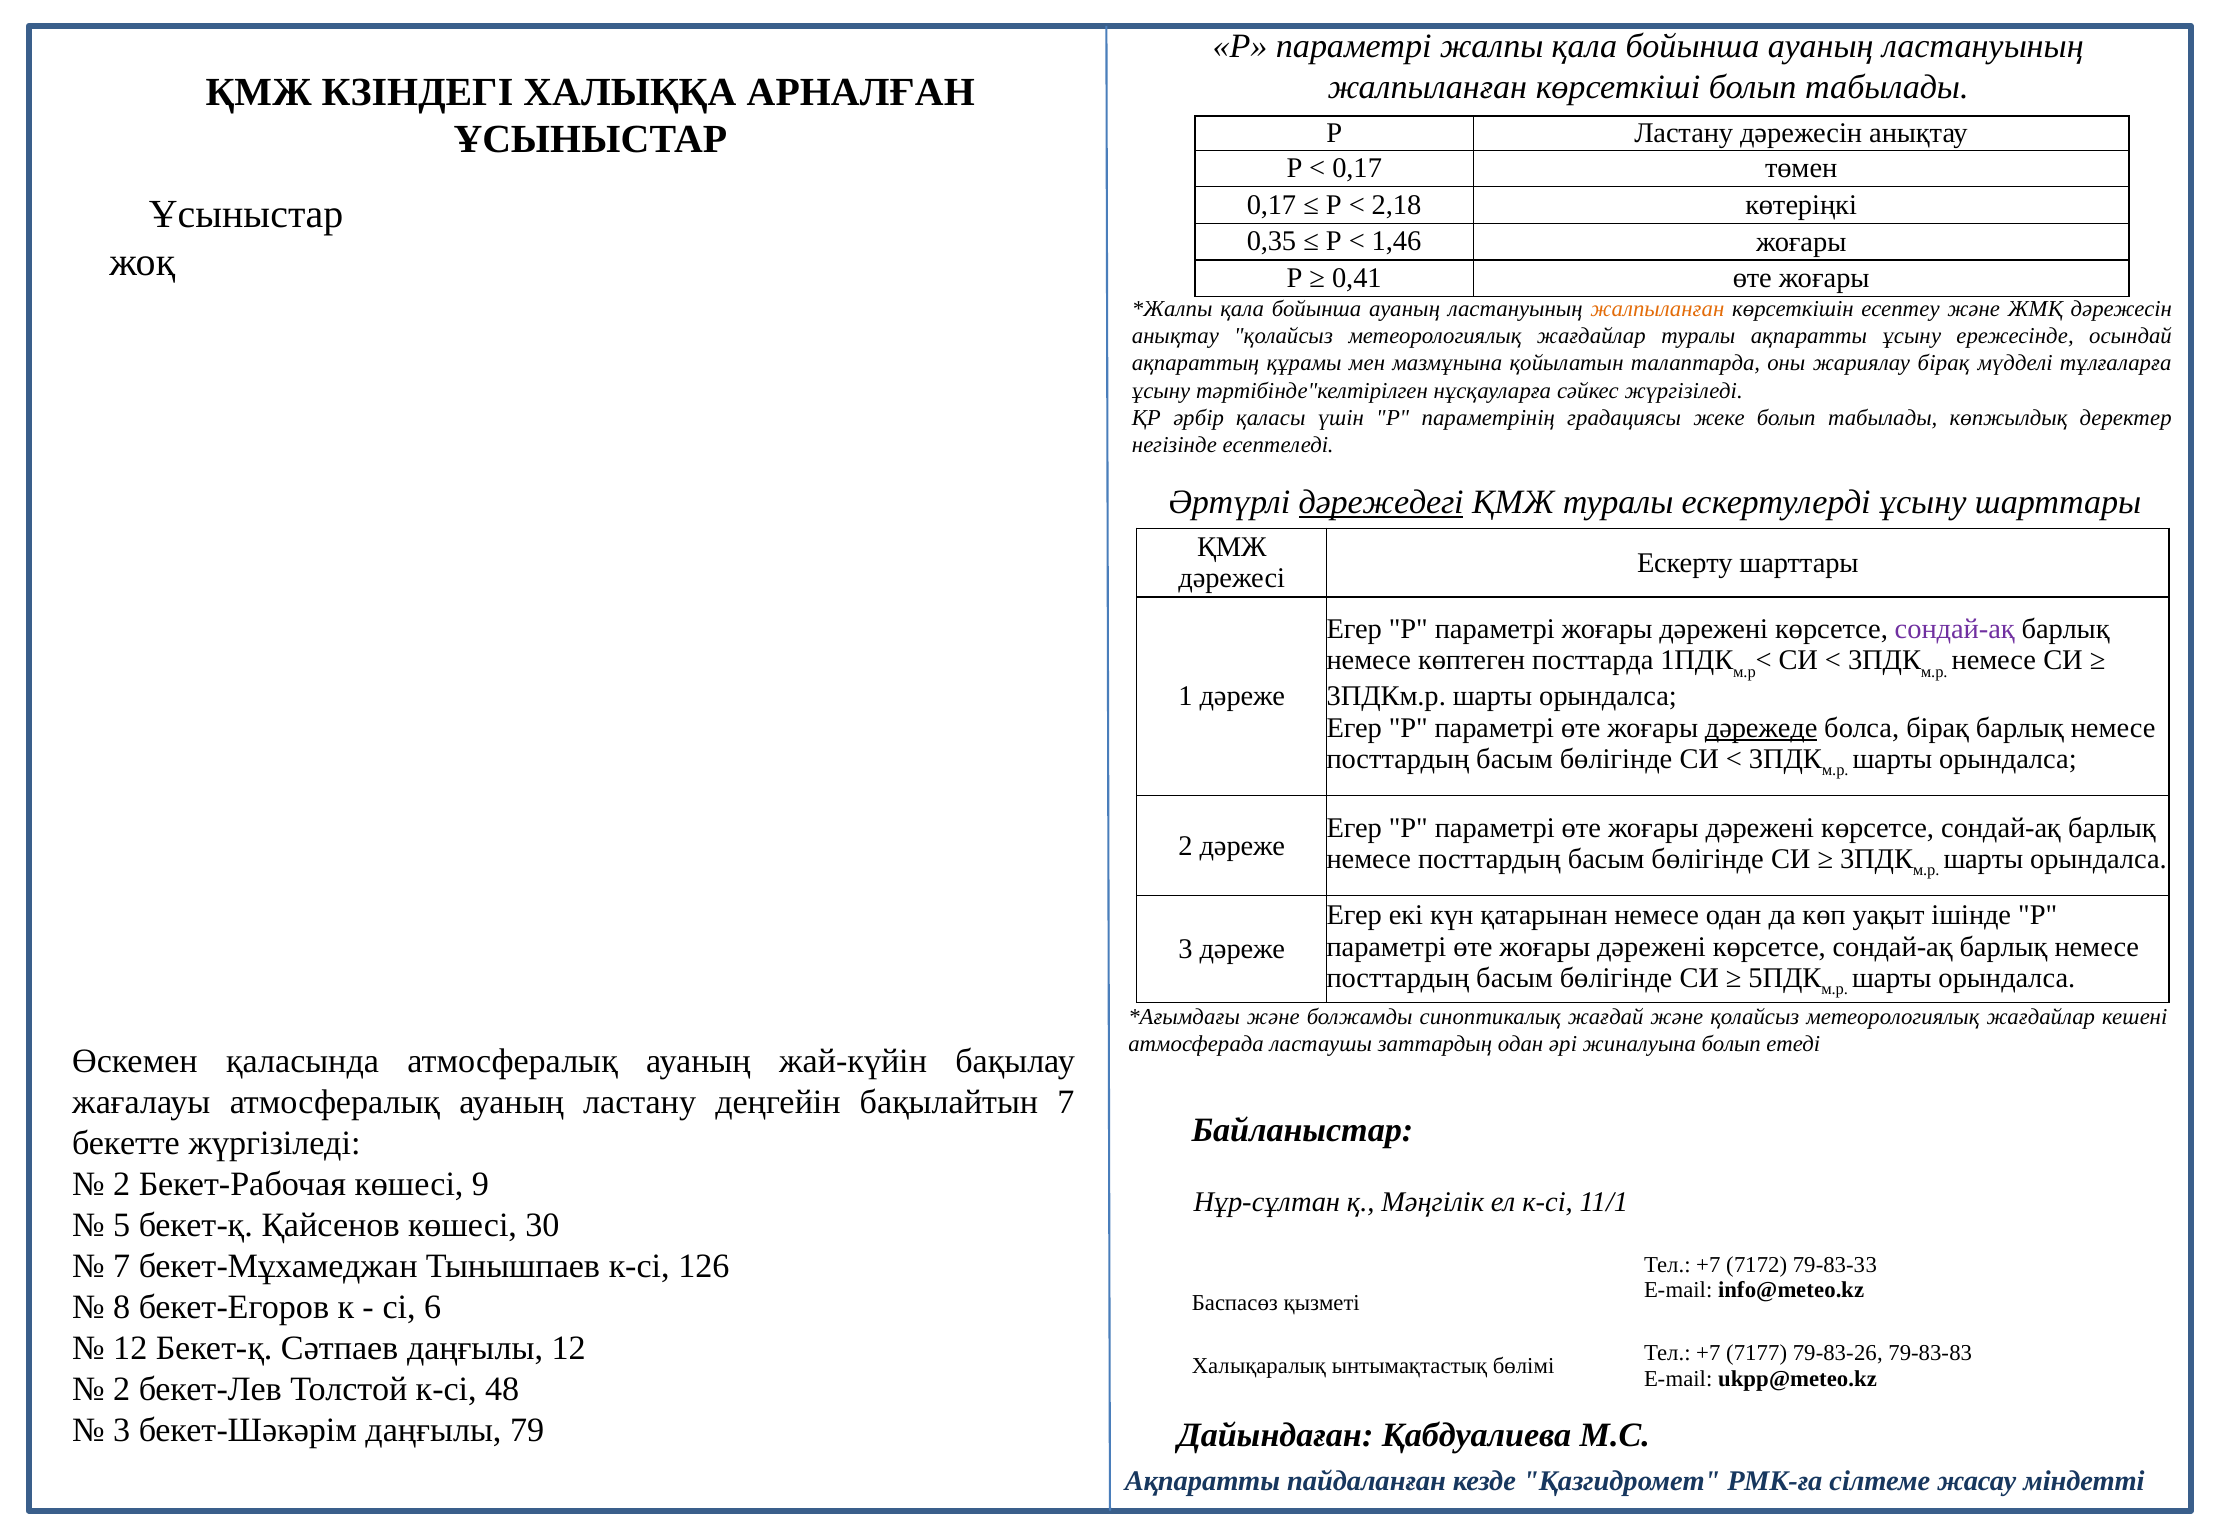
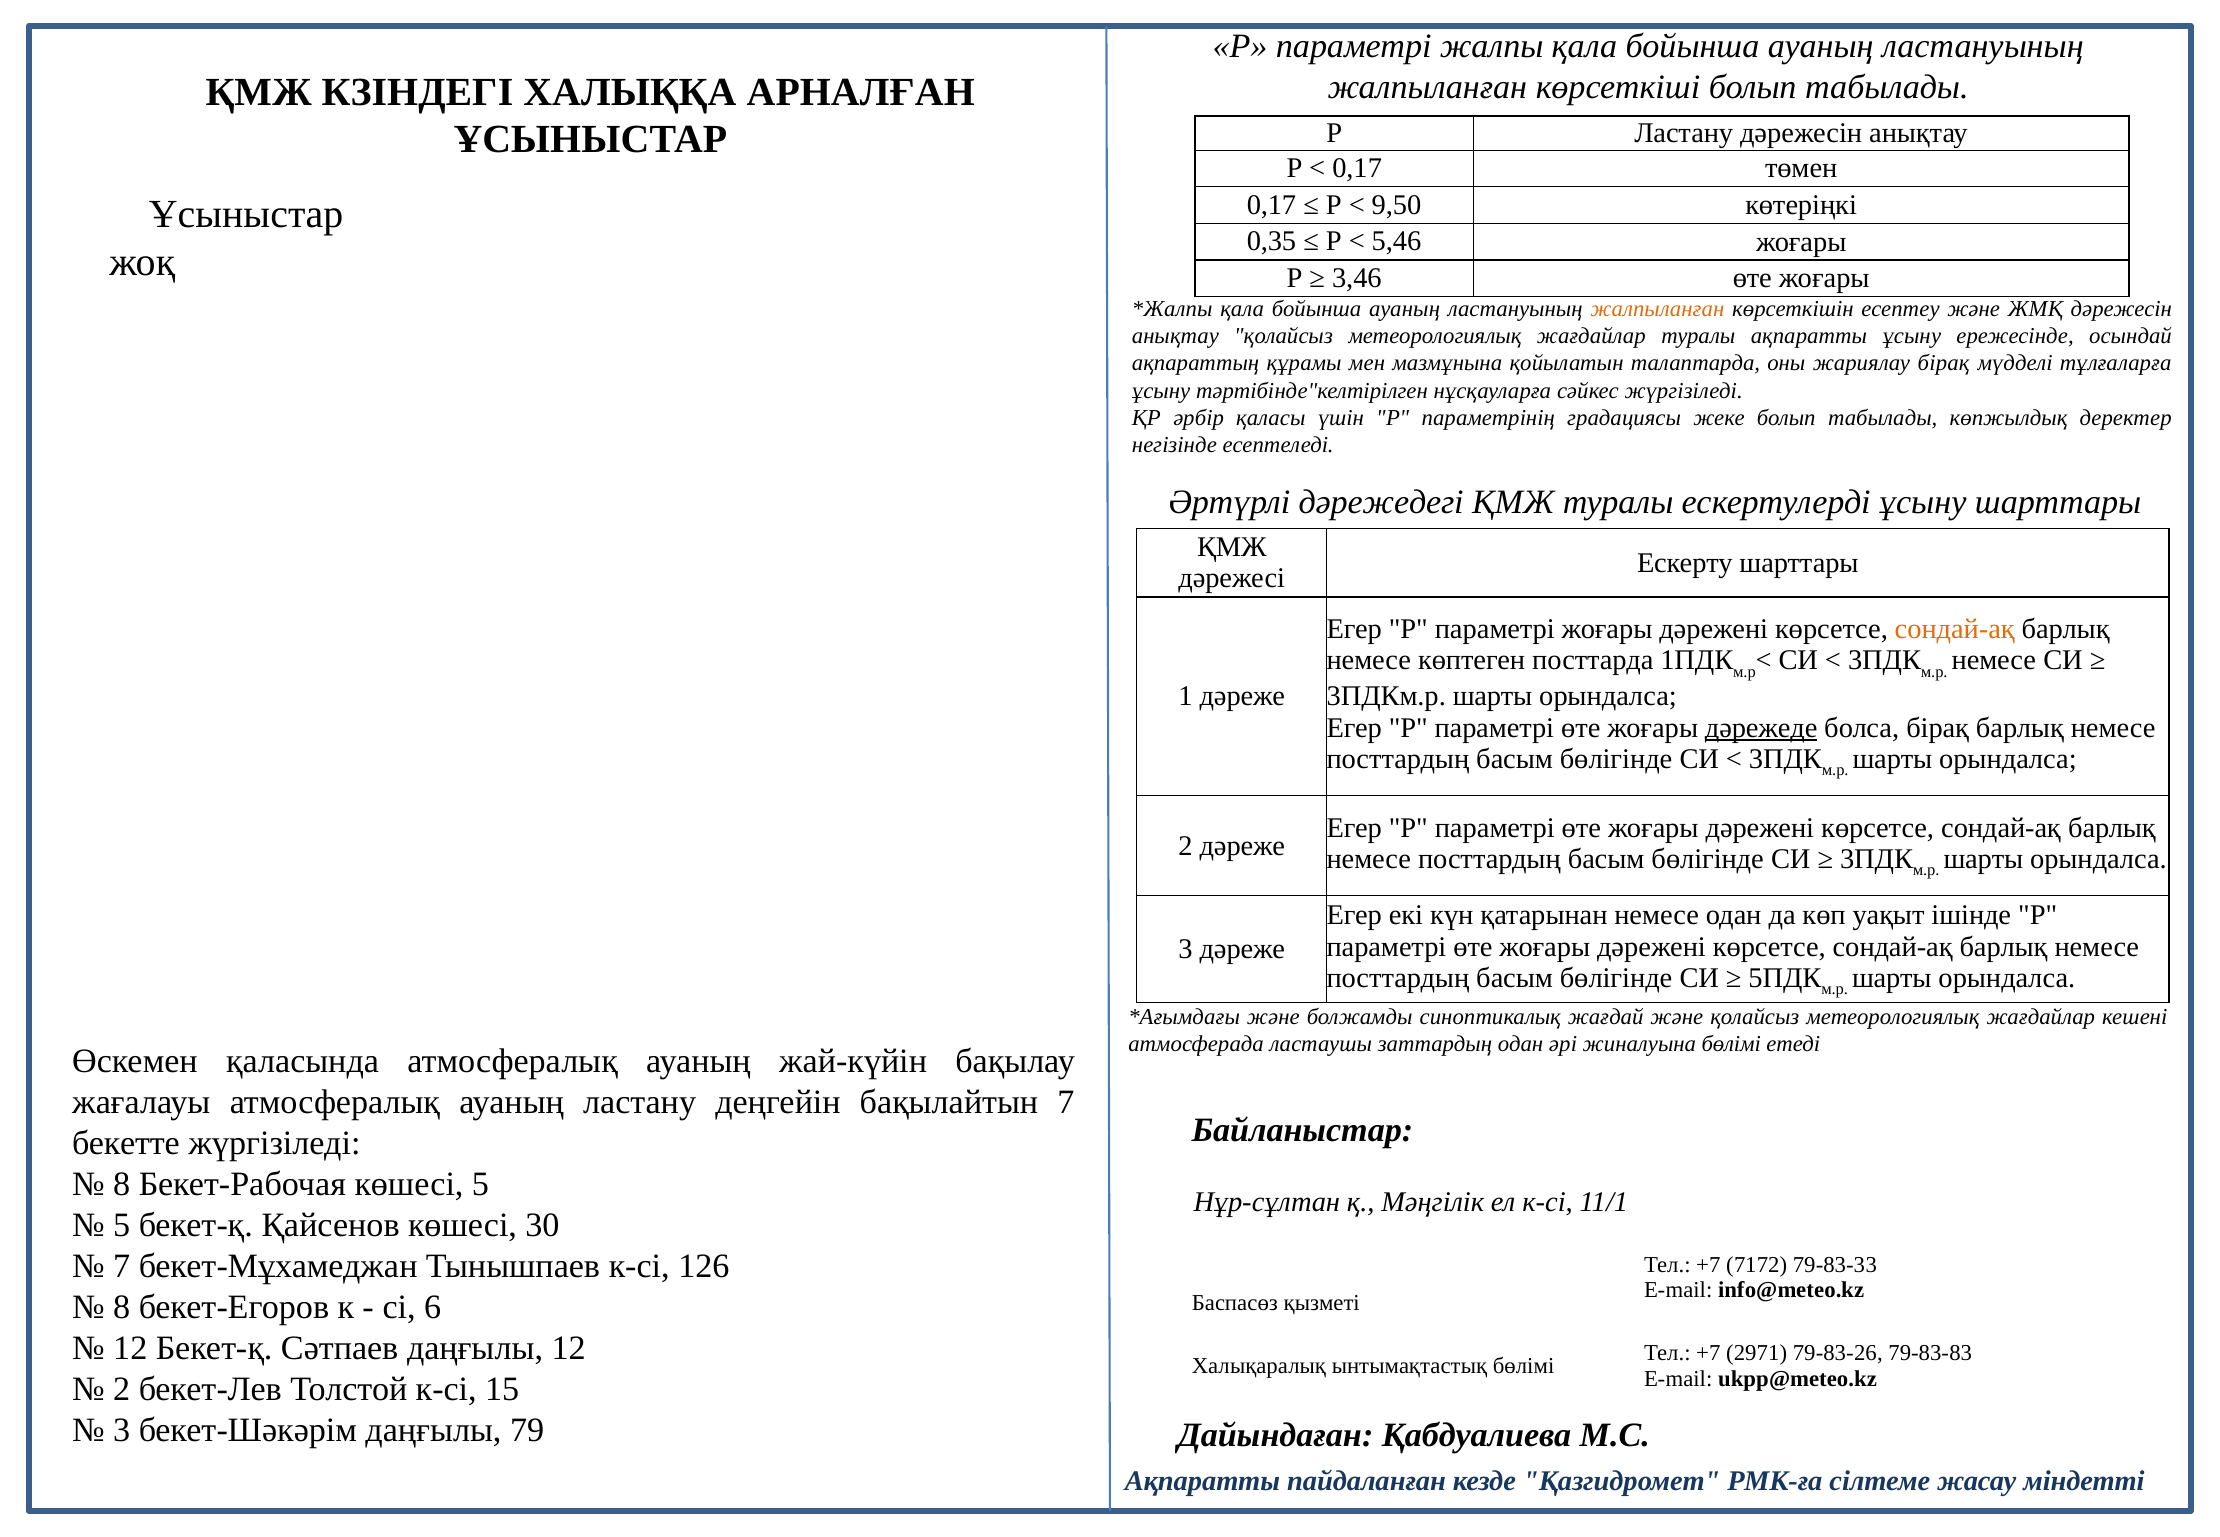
2,18: 2,18 -> 9,50 (1397, 205)
1,46: 1,46 -> 5,46 (1397, 241)
0,41: 0,41 -> 3,46 (1357, 278)
дәрежедегі underline: present -> none (1381, 502)
сондай-ақ colour: purple -> orange (1955, 629)
жиналуына болып: болып -> бөлімі (1731, 1044)
2: 2 -> 8 (122, 1184)
көшесі 9: 9 -> 5 (480, 1184)
7177: 7177 -> 2971 (1757, 1353)
48: 48 -> 15 (502, 1389)
